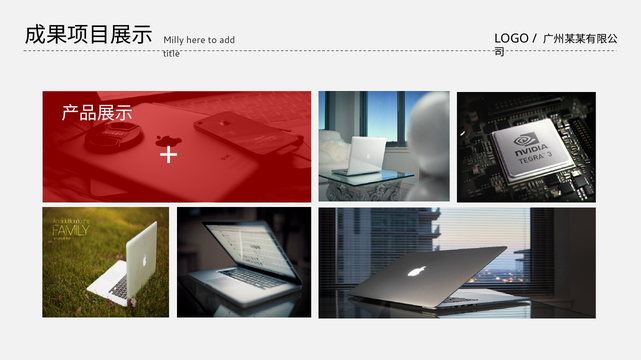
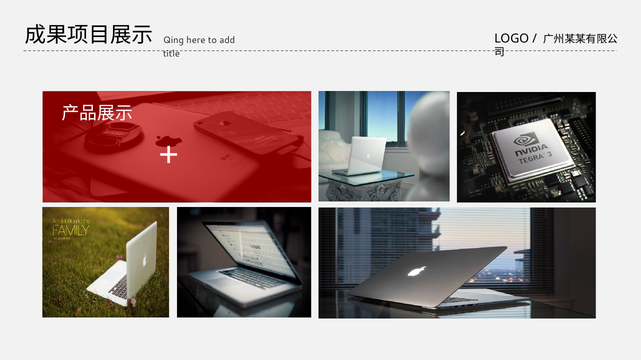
Milly: Milly -> Qing (173, 40)
